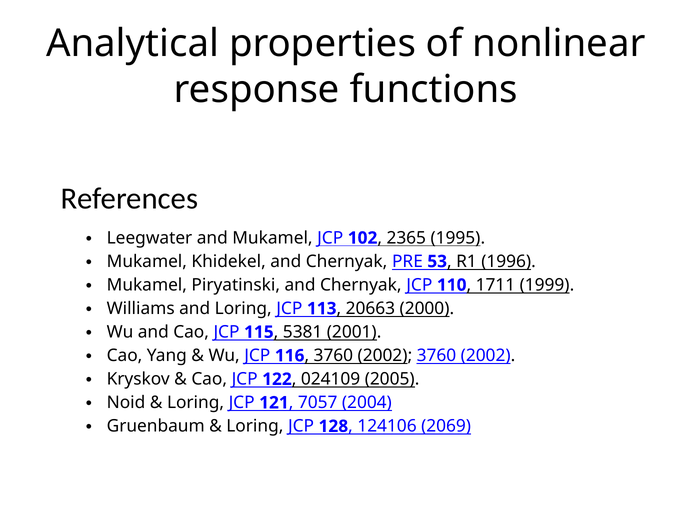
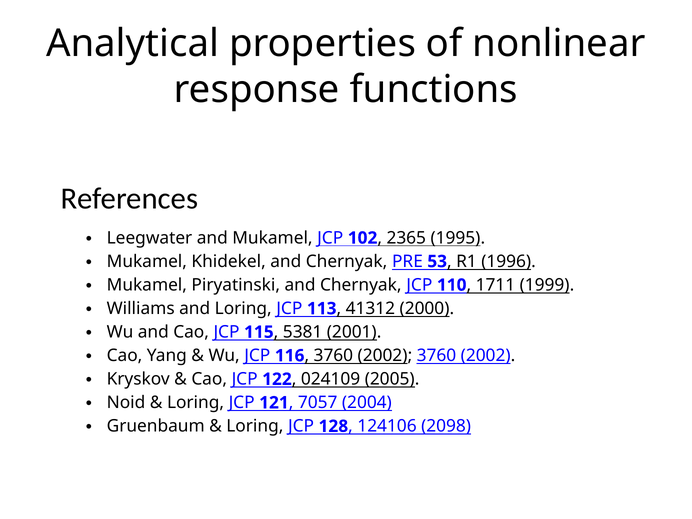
20663: 20663 -> 41312 (370, 309)
2069: 2069 -> 2098 (446, 426)
